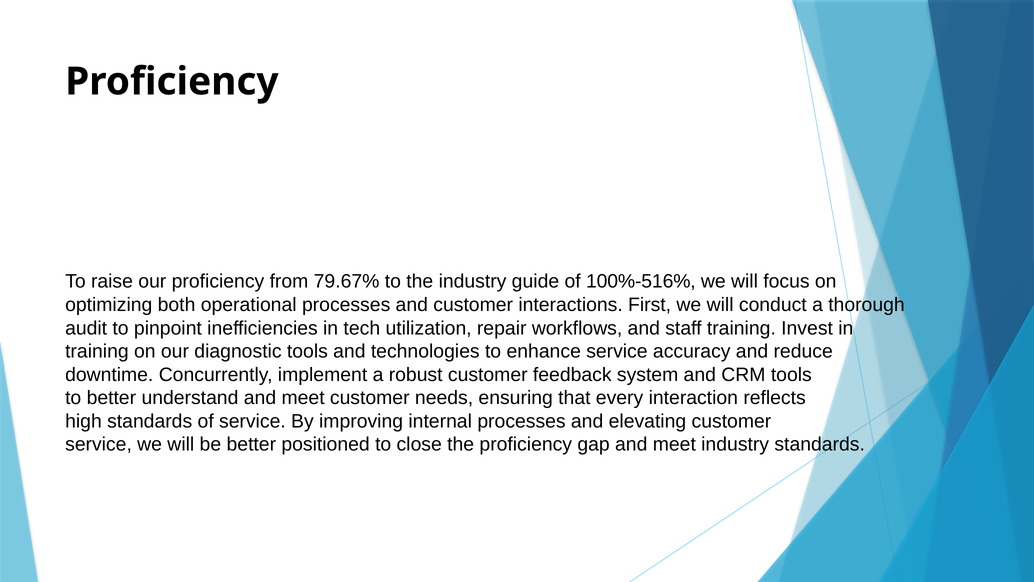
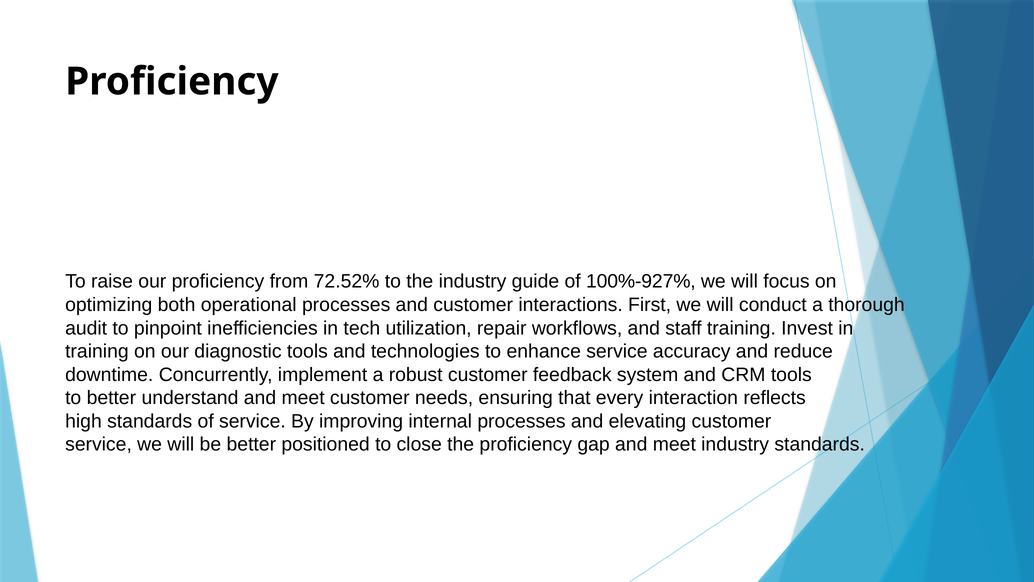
79.67%: 79.67% -> 72.52% (347, 281)
100%-516%: 100%-516% -> 100%-927% (641, 281)
